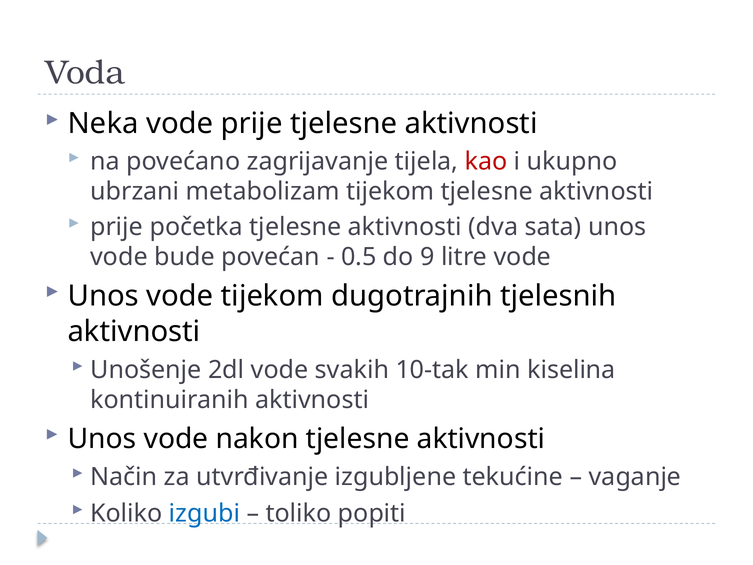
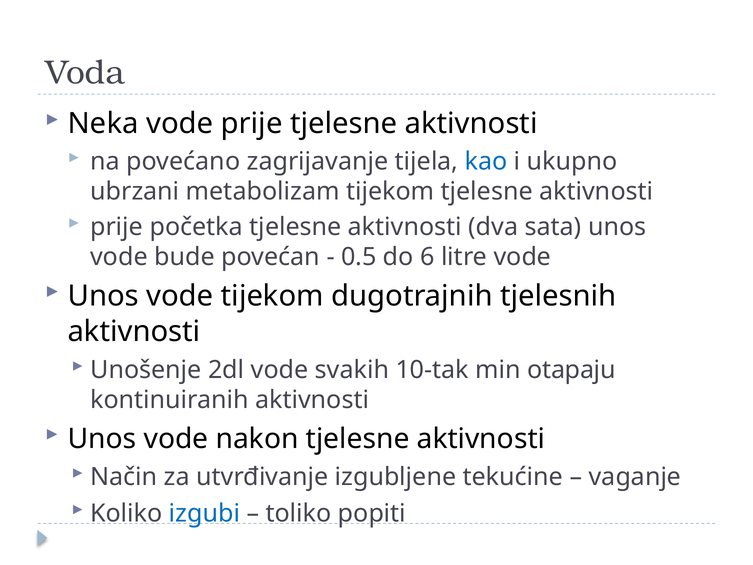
kao colour: red -> blue (486, 161)
9: 9 -> 6 (427, 257)
kiselina: kiselina -> otapaju (572, 370)
